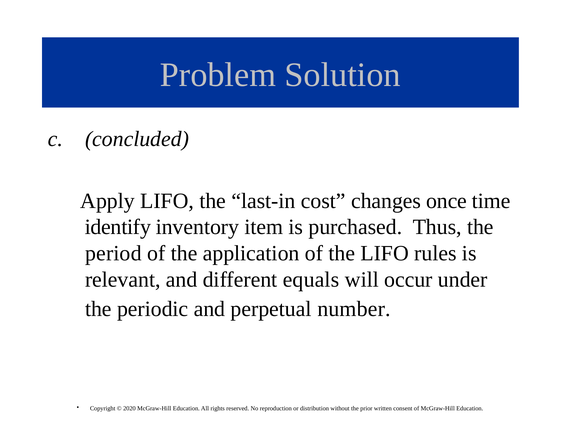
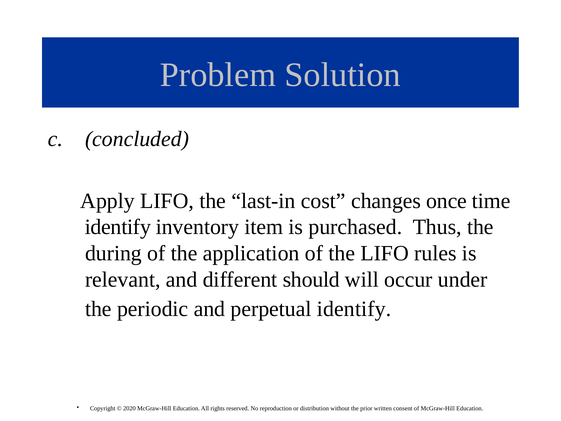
period: period -> during (113, 253)
equals: equals -> should (311, 279)
perpetual number: number -> identify (354, 309)
